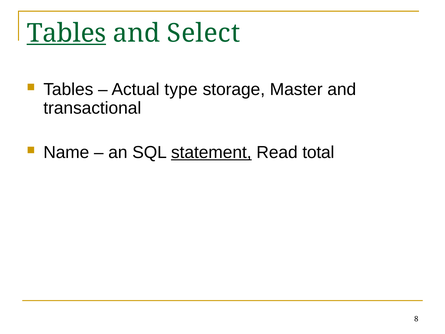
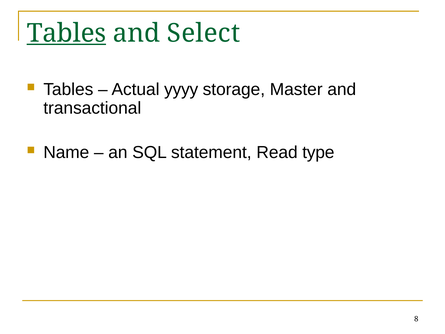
type: type -> yyyy (181, 89)
statement underline: present -> none (211, 152)
total: total -> type (318, 152)
